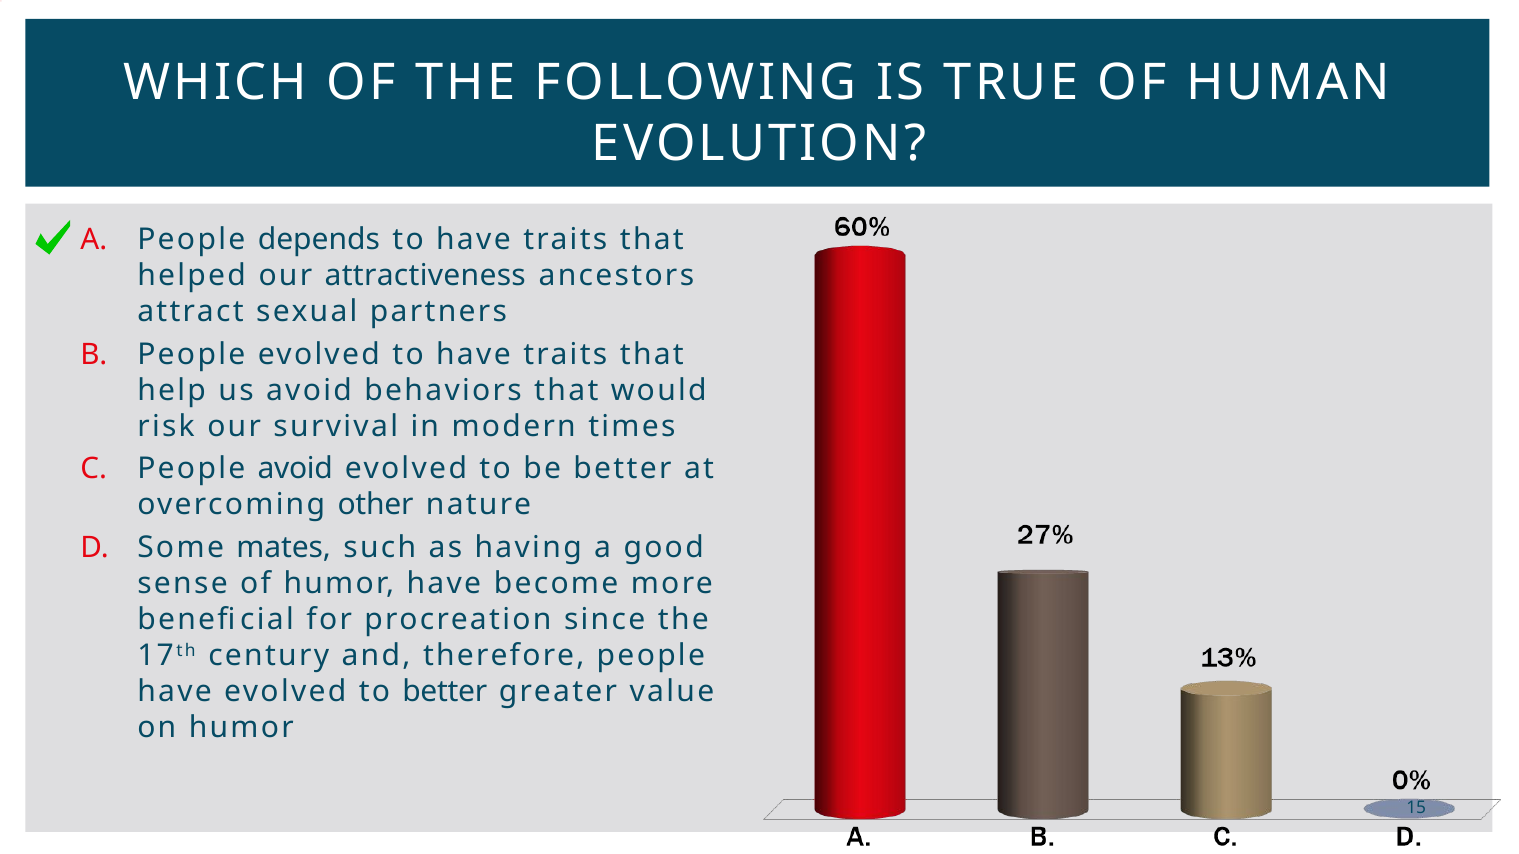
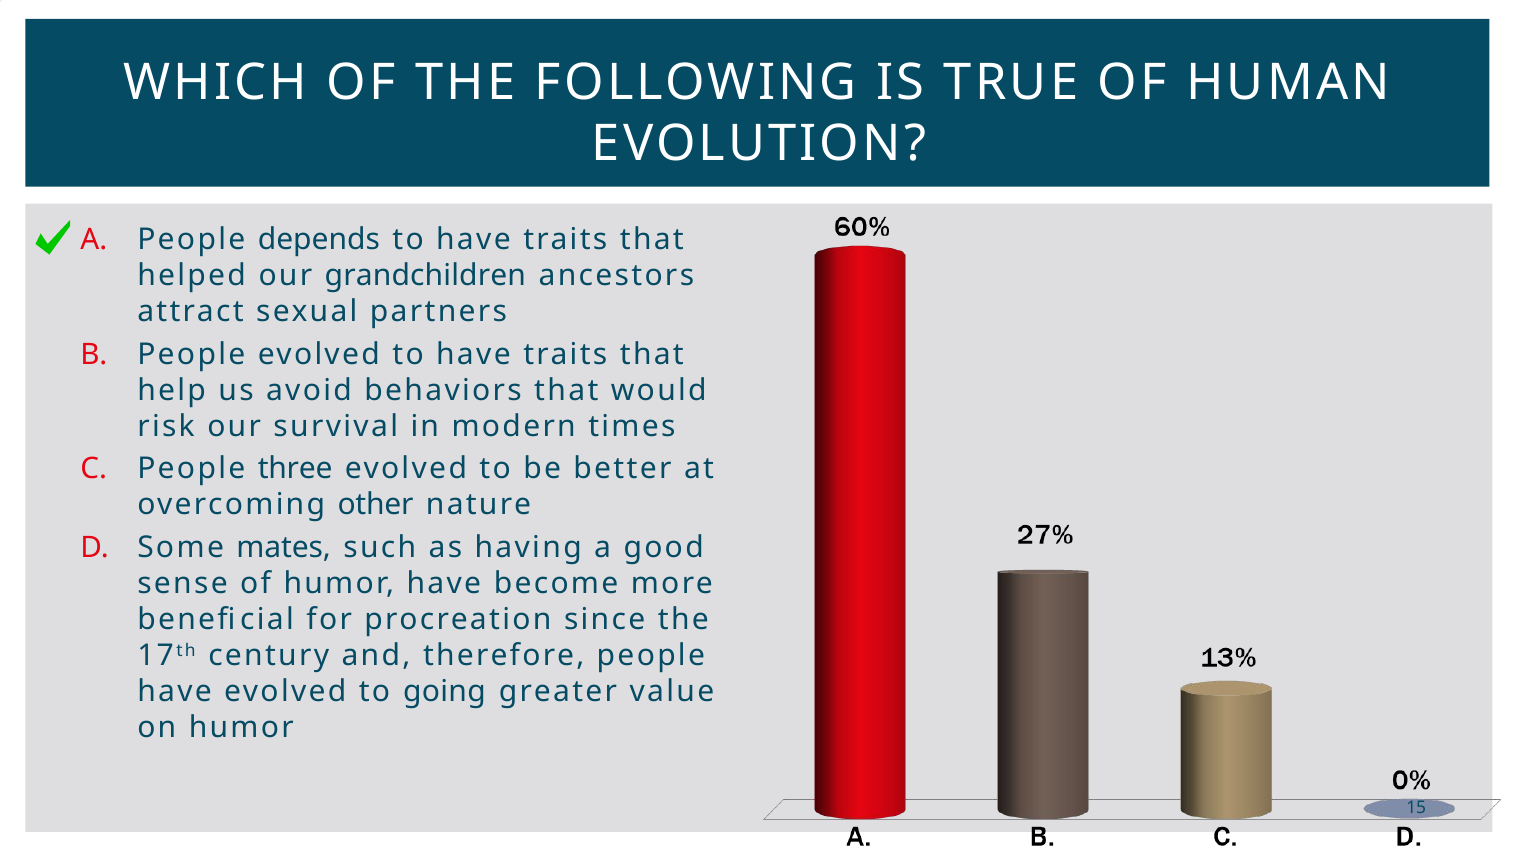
attractiveness: attractiveness -> grandchildren (425, 276)
People avoid: avoid -> three (295, 469)
to better: better -> going (444, 692)
